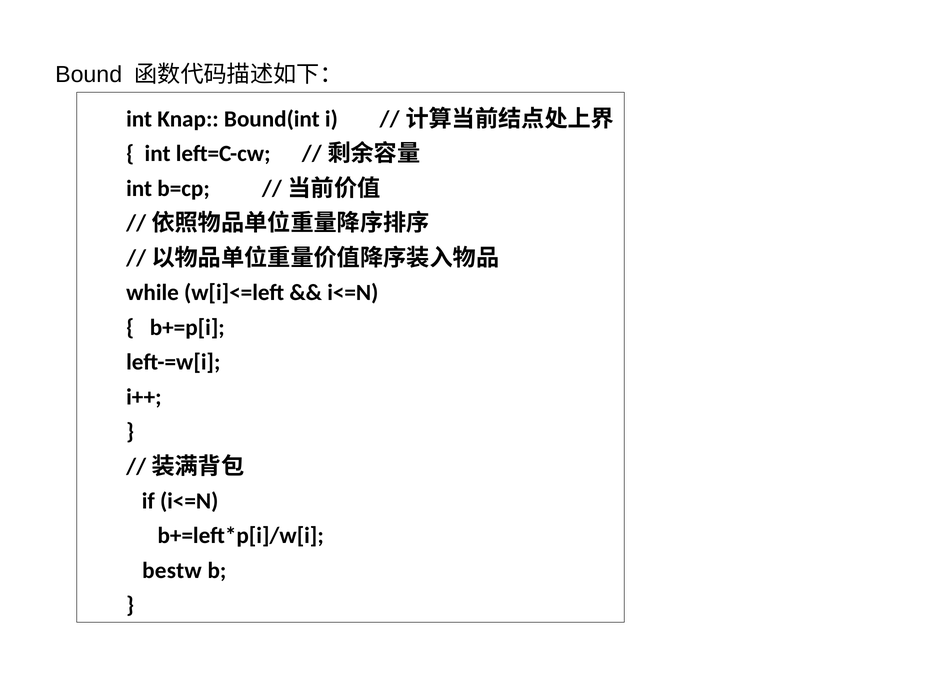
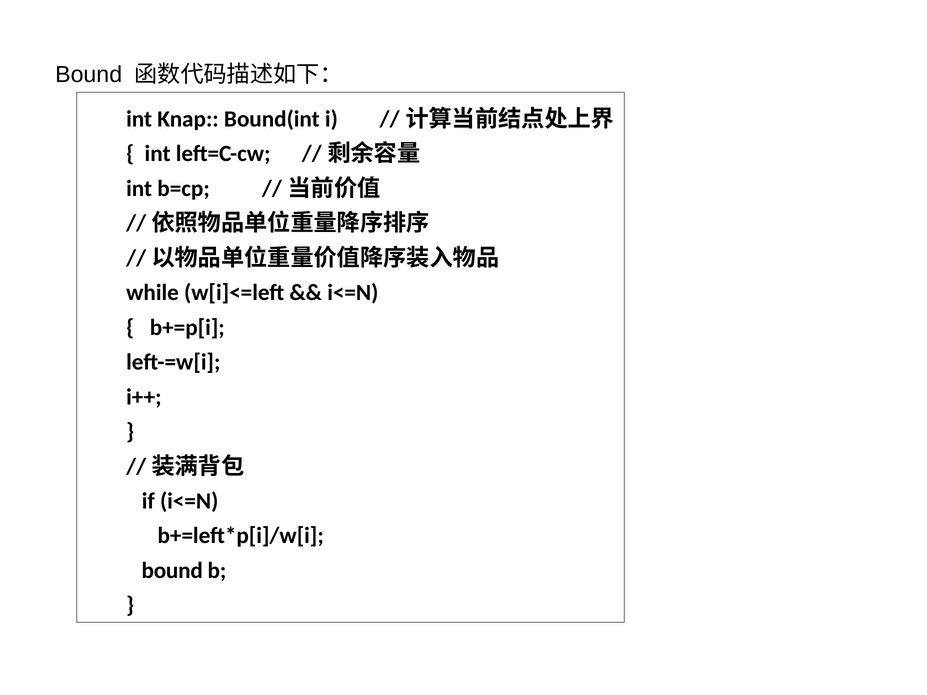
bestw: bestw -> bound (172, 571)
